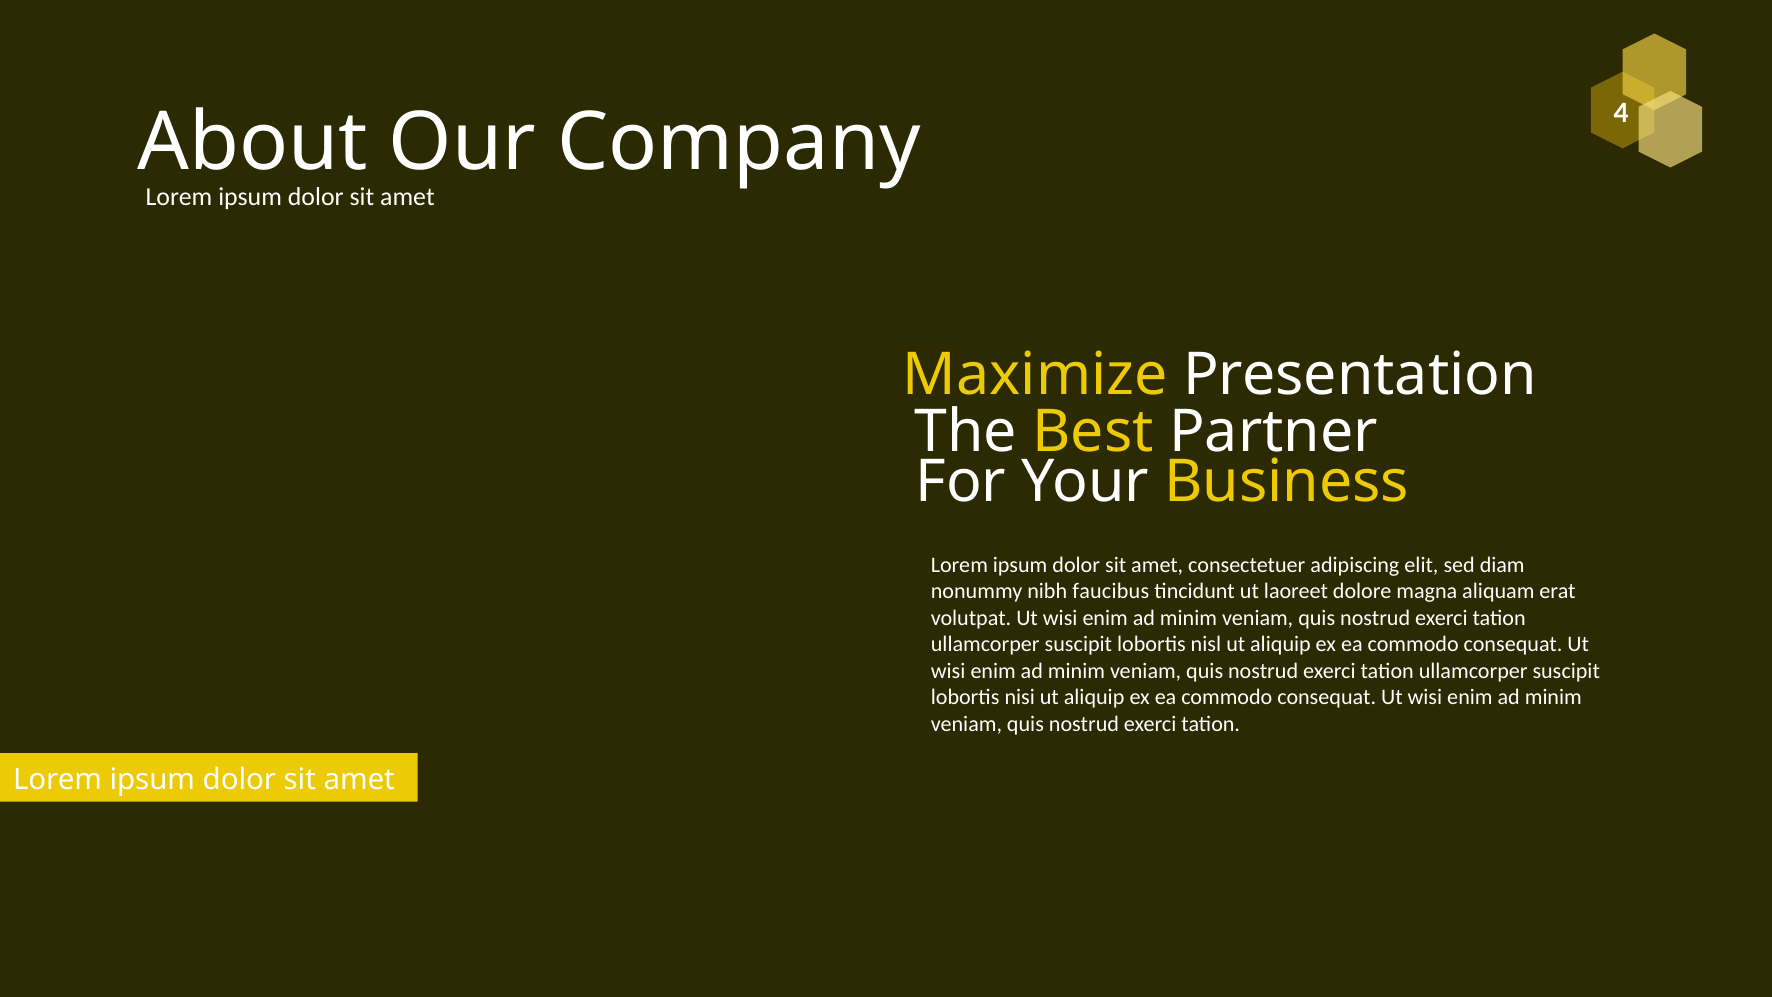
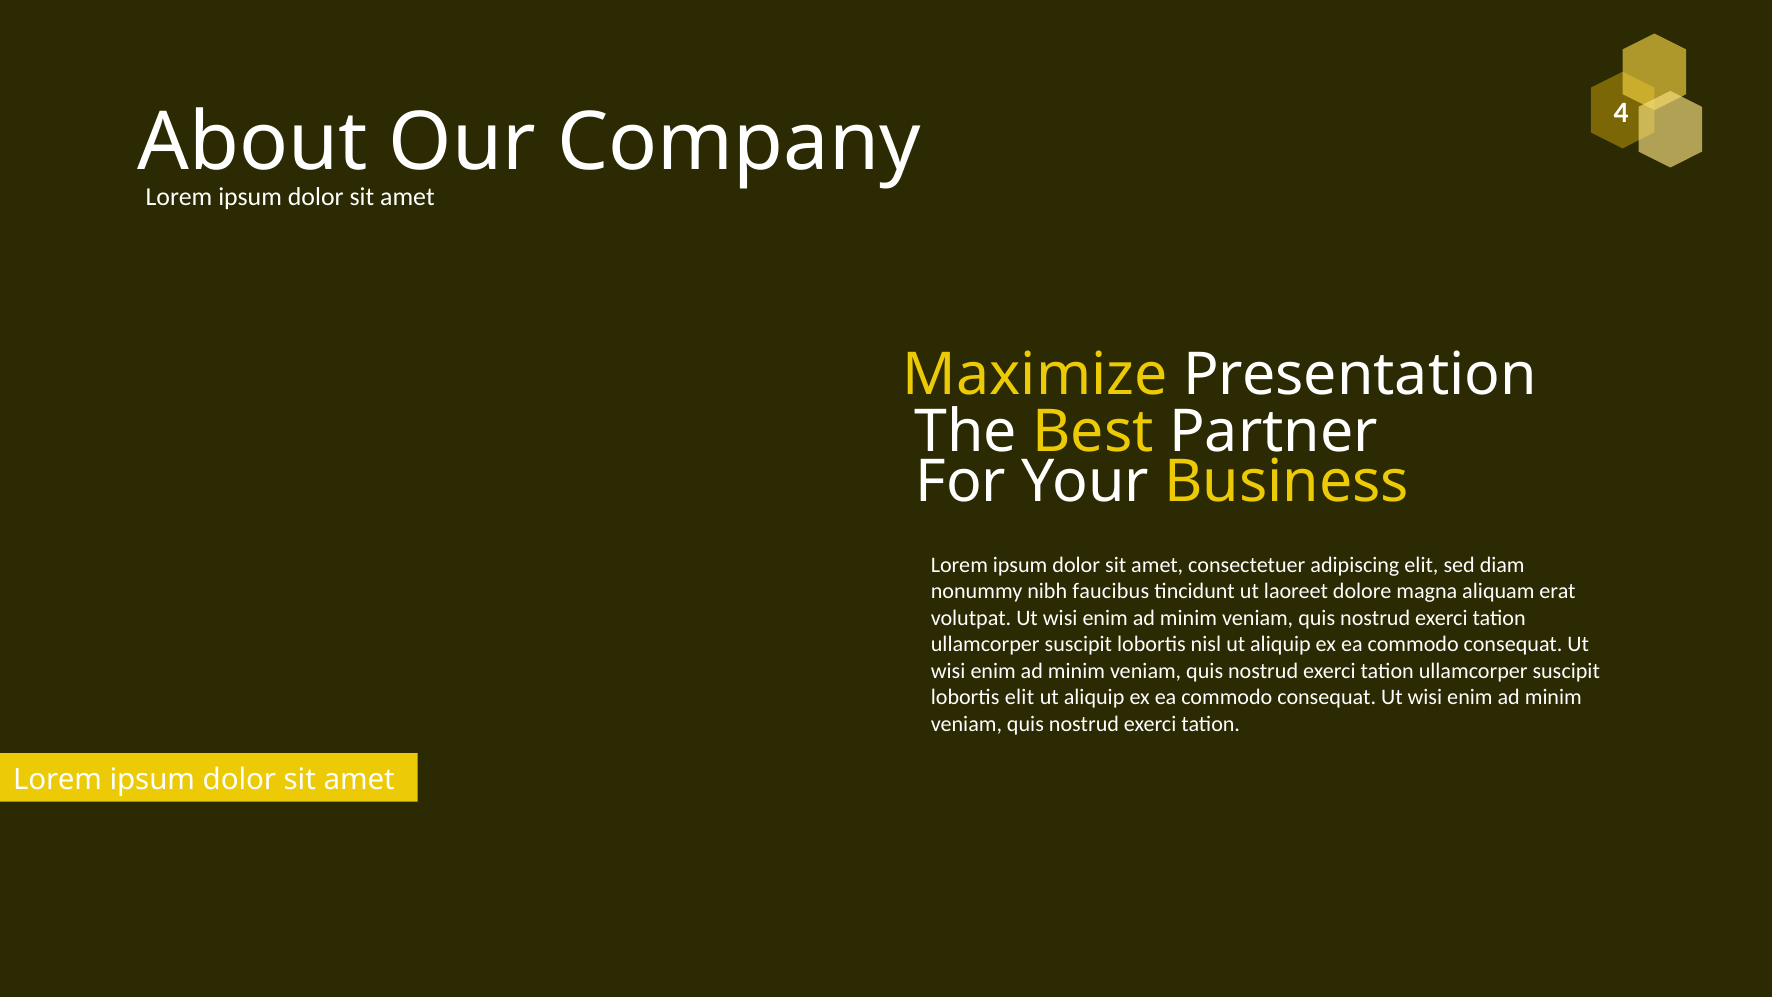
lobortis nisi: nisi -> elit (1020, 697)
